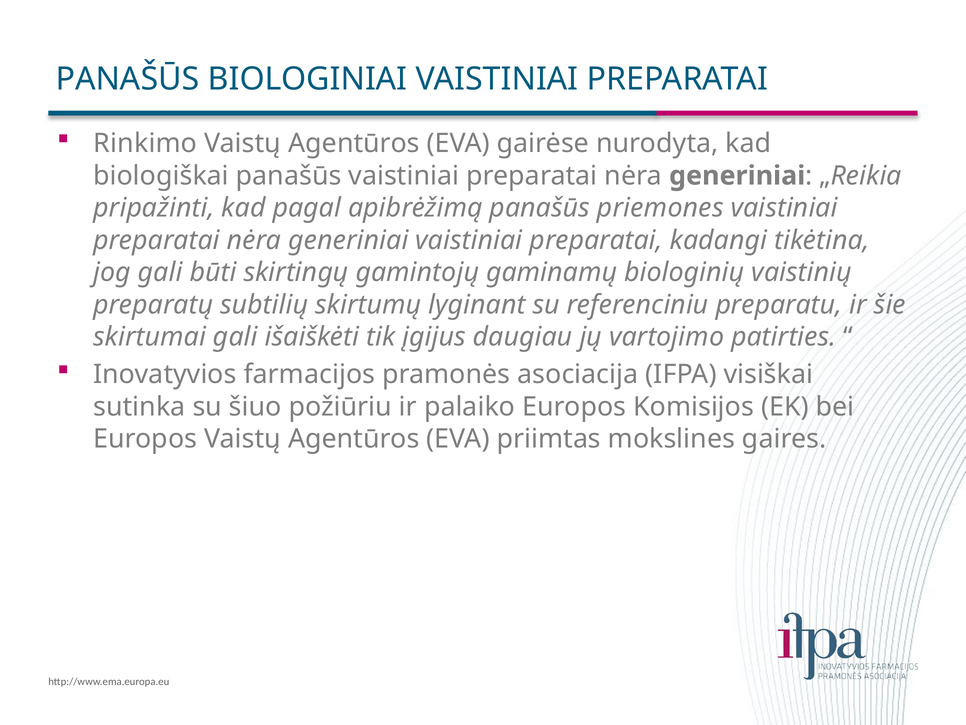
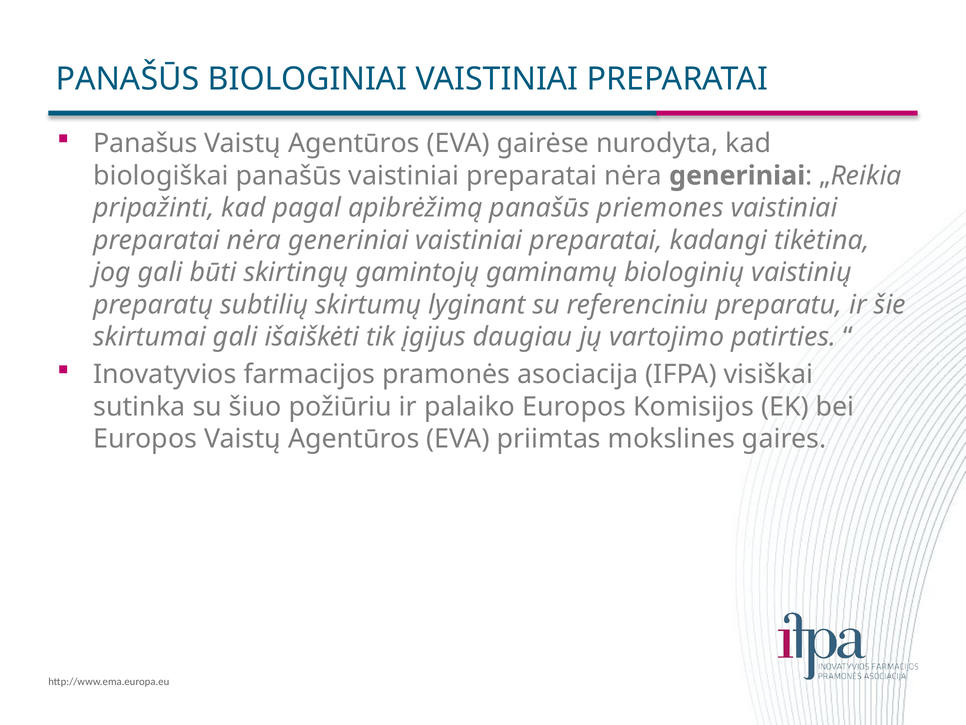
Rinkimo: Rinkimo -> Panašus (145, 143)
